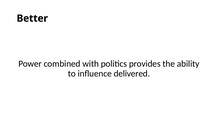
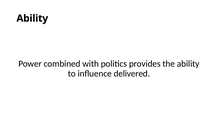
Better: Better -> Ability (32, 18)
